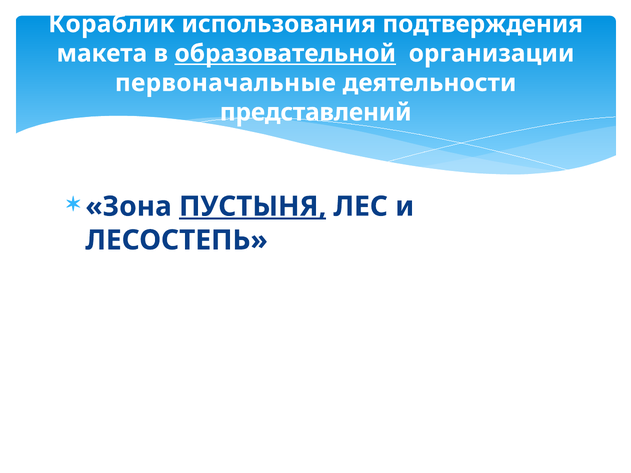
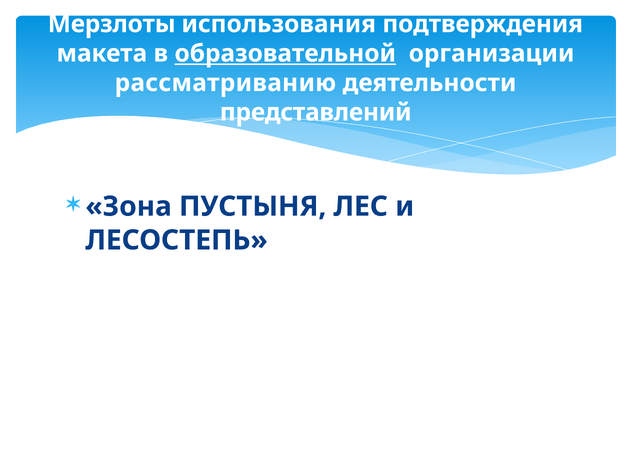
Кораблик: Кораблик -> Мерзлоты (112, 24)
первоначальные: первоначальные -> рассматриванию (225, 83)
ПУСТЫНЯ underline: present -> none (253, 207)
